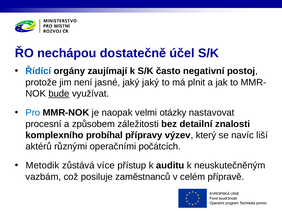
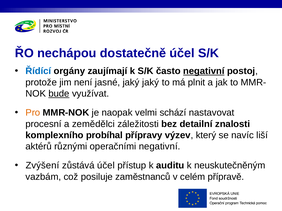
negativní underline: none -> present (204, 71)
Pro colour: blue -> orange (33, 113)
otázky: otázky -> schází (173, 113)
způsobem: způsobem -> zemědělci (93, 124)
operačními počátcích: počátcích -> negativní (160, 147)
Metodik: Metodik -> Zvýšení (42, 166)
zůstává více: více -> účel (106, 166)
